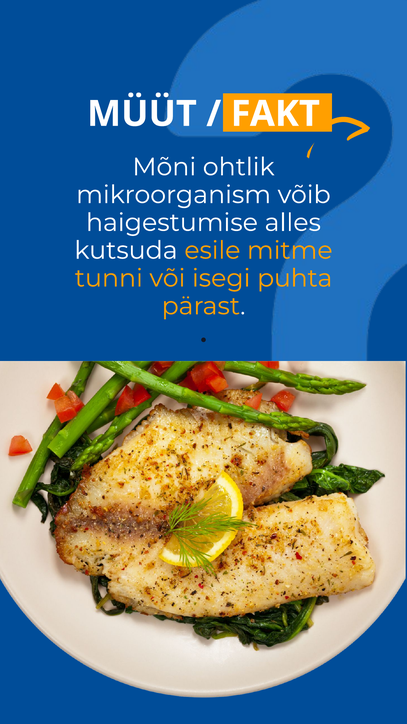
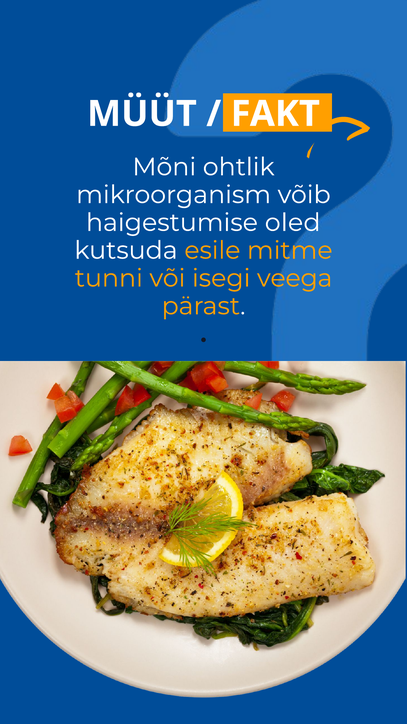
alles: alles -> oled (293, 222)
puhta: puhta -> veega (295, 278)
